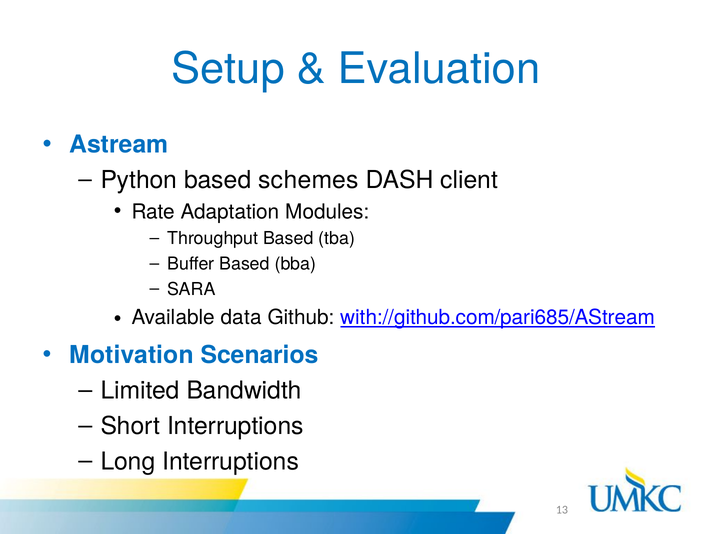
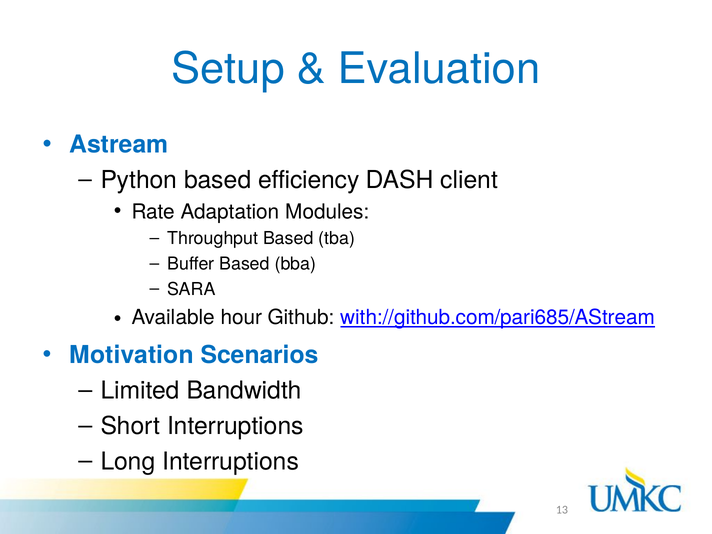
schemes: schemes -> efficiency (309, 180)
data: data -> hour (241, 317)
